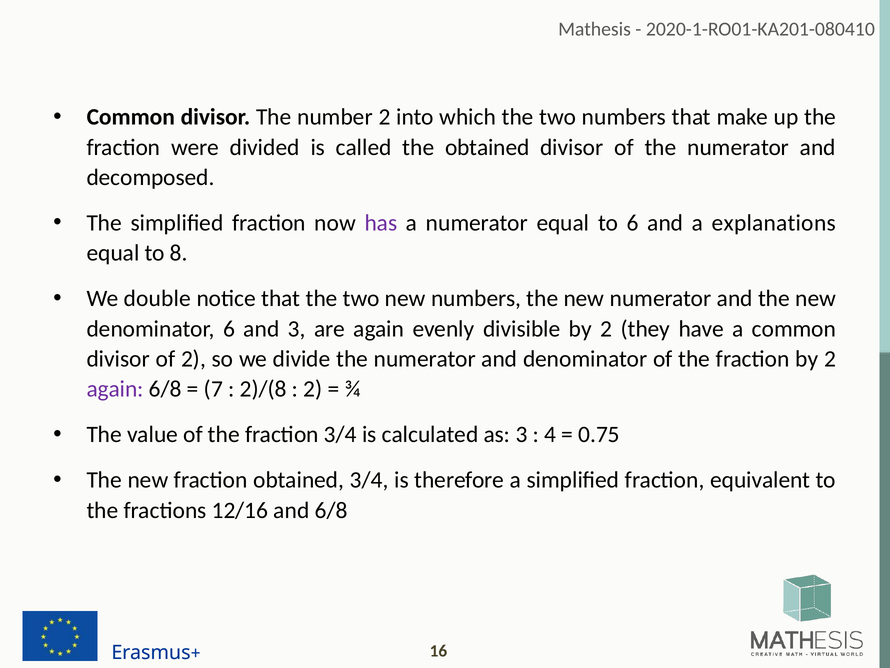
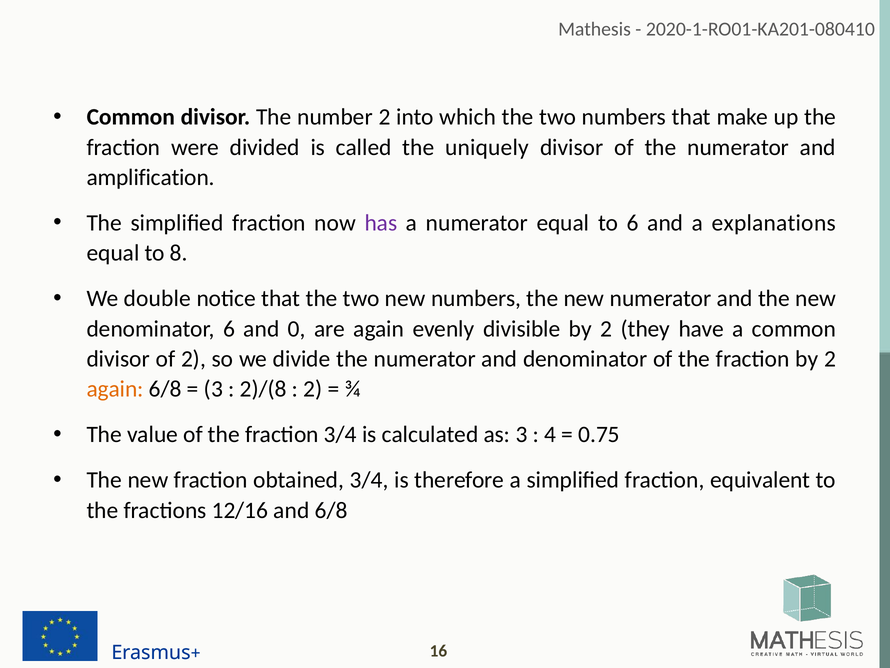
the obtained: obtained -> uniquely (487, 147)
decomposed: decomposed -> amplification (151, 177)
and 3: 3 -> 0 (297, 329)
again colour: purple -> orange (115, 389)
7: 7 -> 3 (213, 389)
